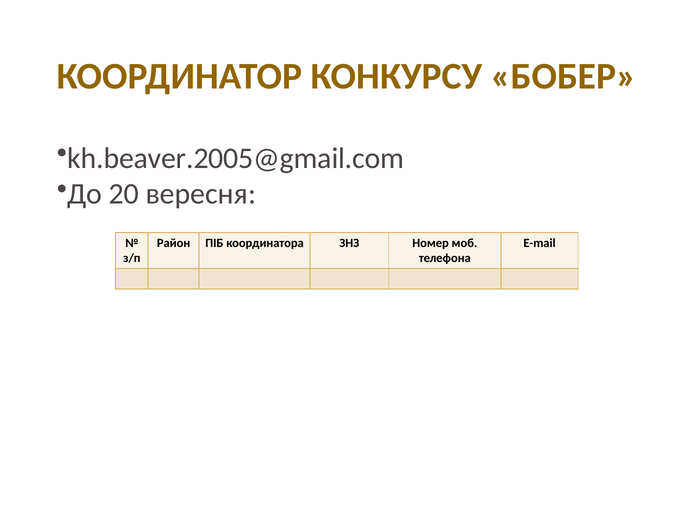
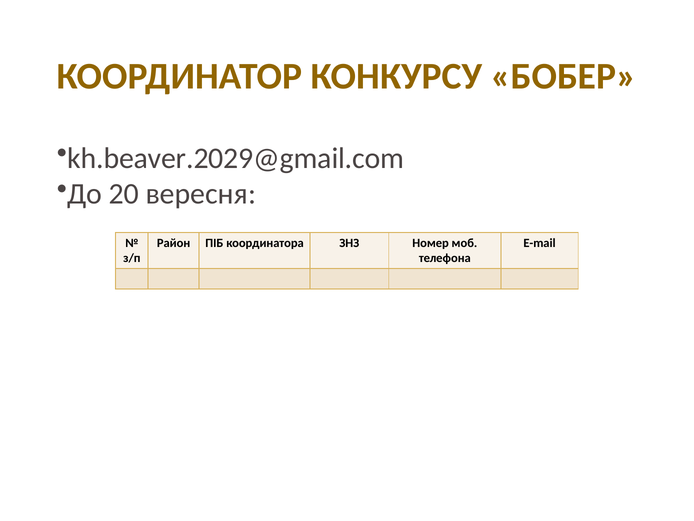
kh.beaver.2005@gmail.com: kh.beaver.2005@gmail.com -> kh.beaver.2029@gmail.com (236, 158)
